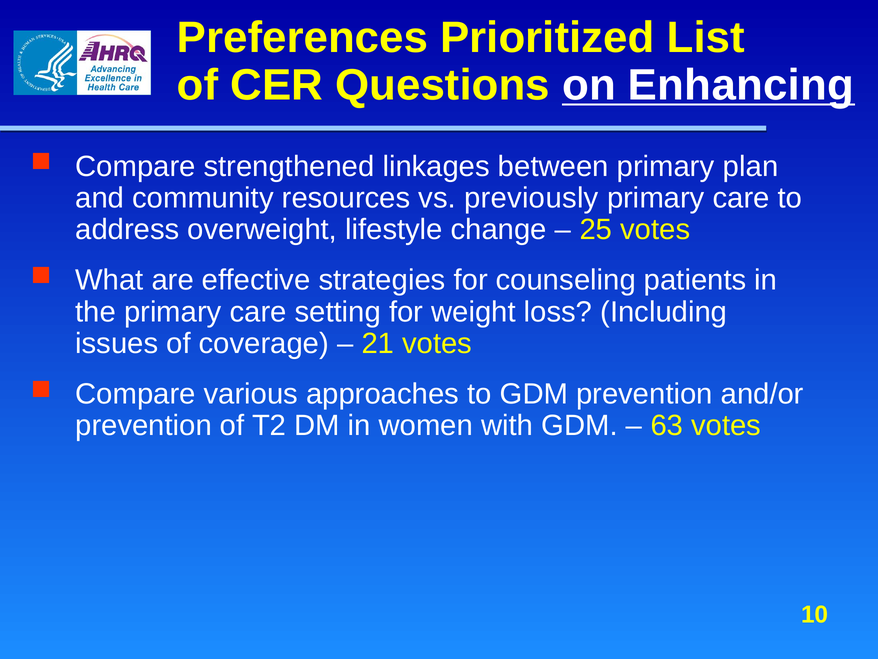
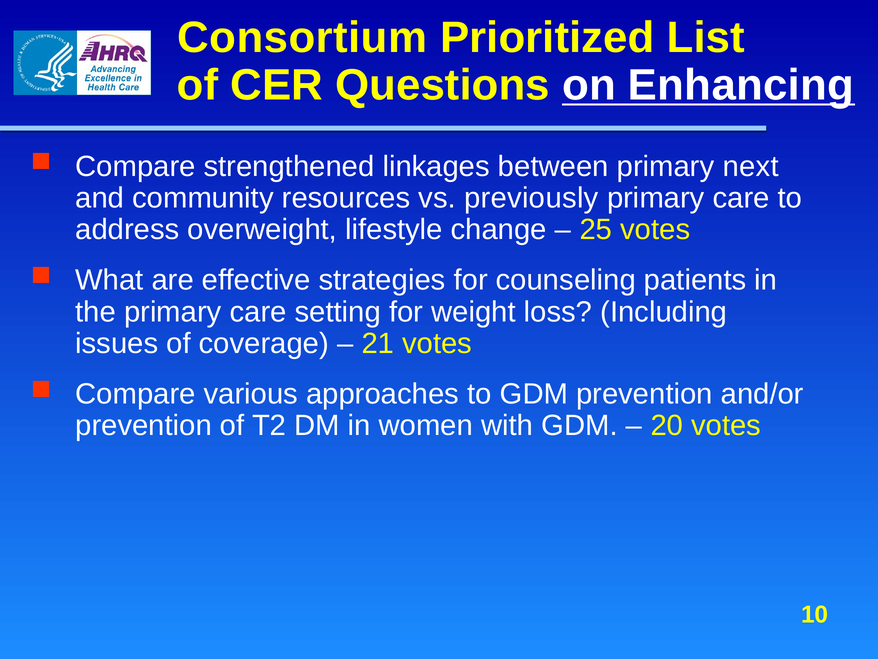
Preferences: Preferences -> Consortium (302, 38)
plan: plan -> next (751, 166)
63: 63 -> 20 (667, 425)
